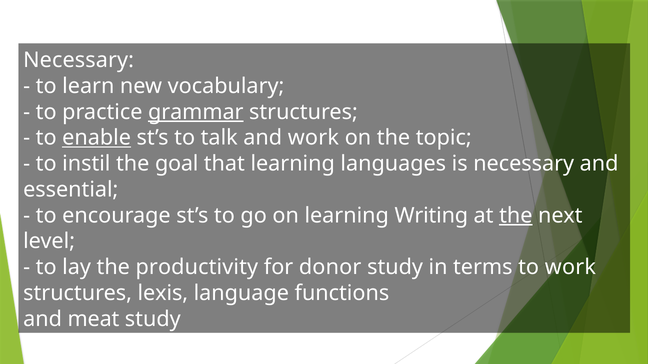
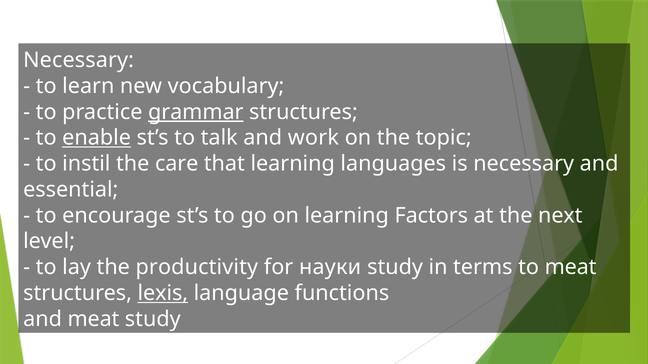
goal: goal -> care (177, 164)
Writing: Writing -> Factors (431, 216)
the underline: present -> none (516, 216)
donor: donor -> науки (330, 268)
to work: work -> meat (571, 268)
lexis underline: none -> present (163, 294)
